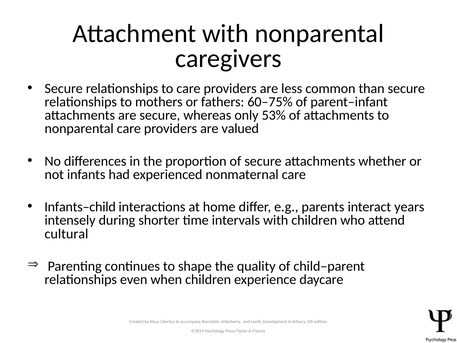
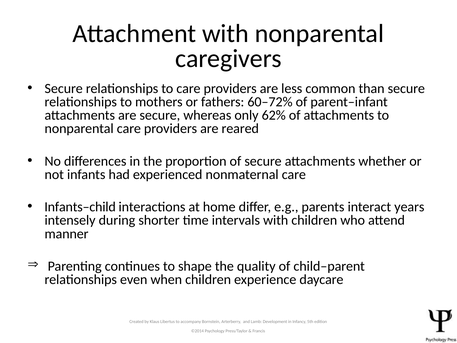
60–75%: 60–75% -> 60–72% (270, 102)
53%: 53% -> 62% (274, 115)
valued: valued -> reared (240, 129)
cultural: cultural -> manner (67, 234)
